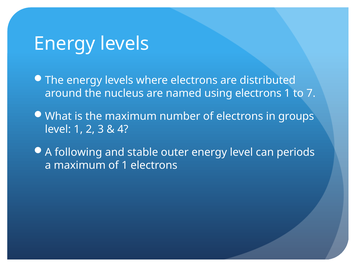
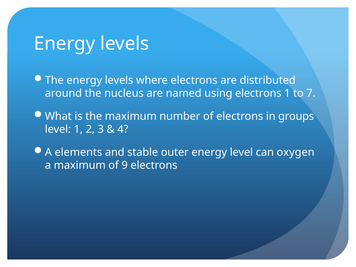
following: following -> elements (78, 152)
periods: periods -> oxygen (296, 152)
of 1: 1 -> 9 (125, 165)
